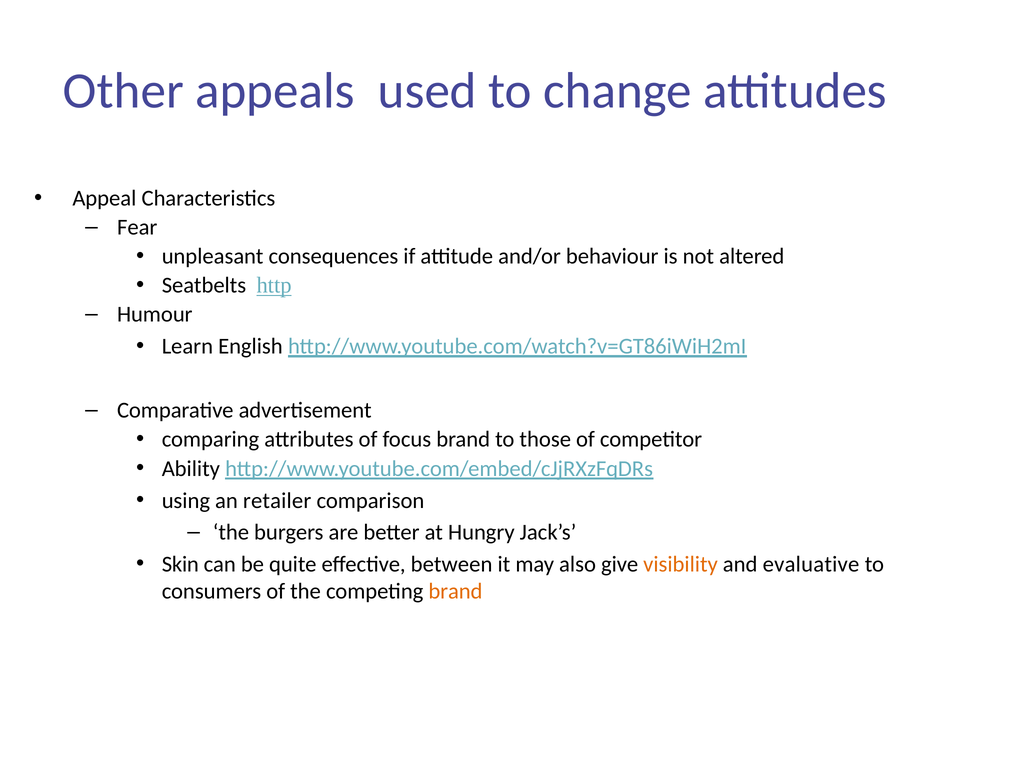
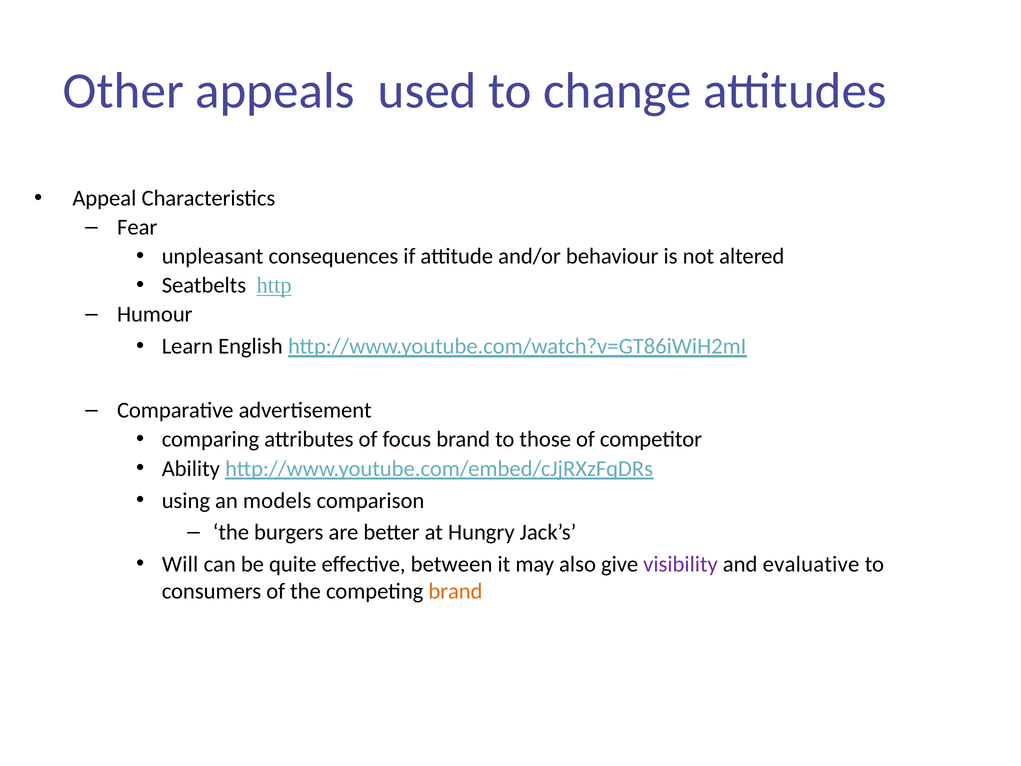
retailer: retailer -> models (277, 501)
Skin: Skin -> Will (180, 564)
visibility colour: orange -> purple (681, 564)
